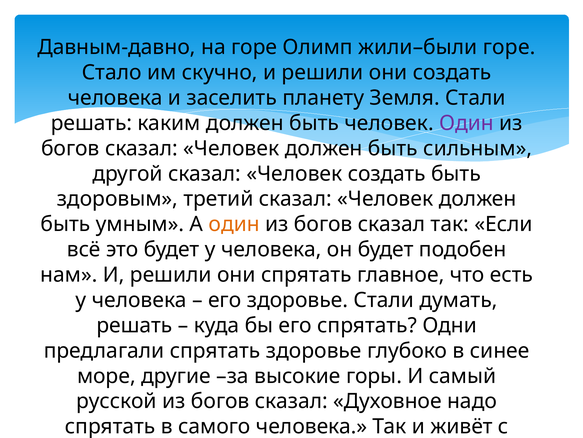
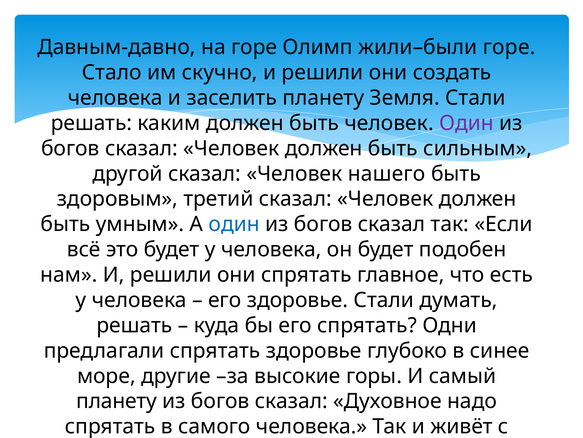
Человек создать: создать -> нашего (387, 173)
один colour: orange -> blue (234, 224)
русской: русской -> планету (117, 401)
